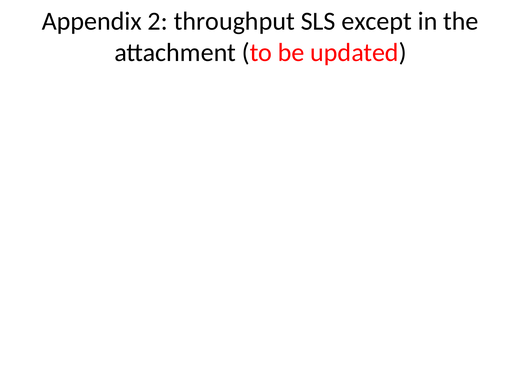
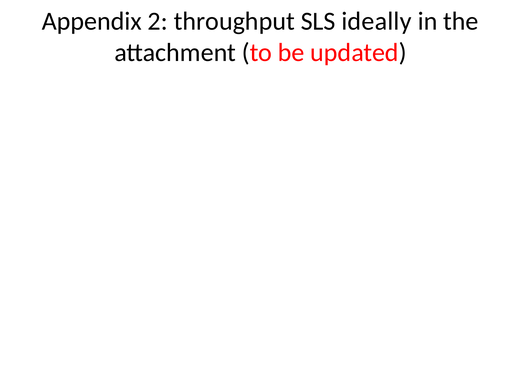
except: except -> ideally (377, 21)
